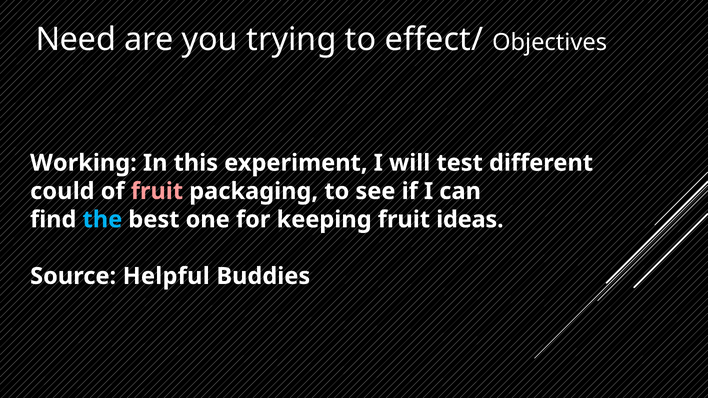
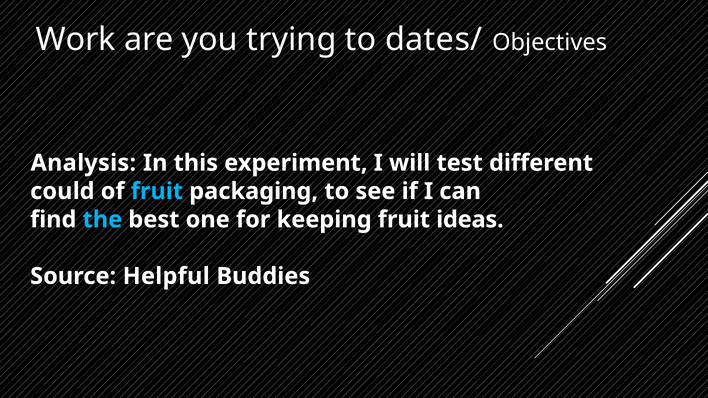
Need: Need -> Work (76, 40)
effect/: effect/ -> dates/ (434, 40)
Working: Working -> Analysis (83, 163)
fruit colour: pink -> light blue (157, 191)
